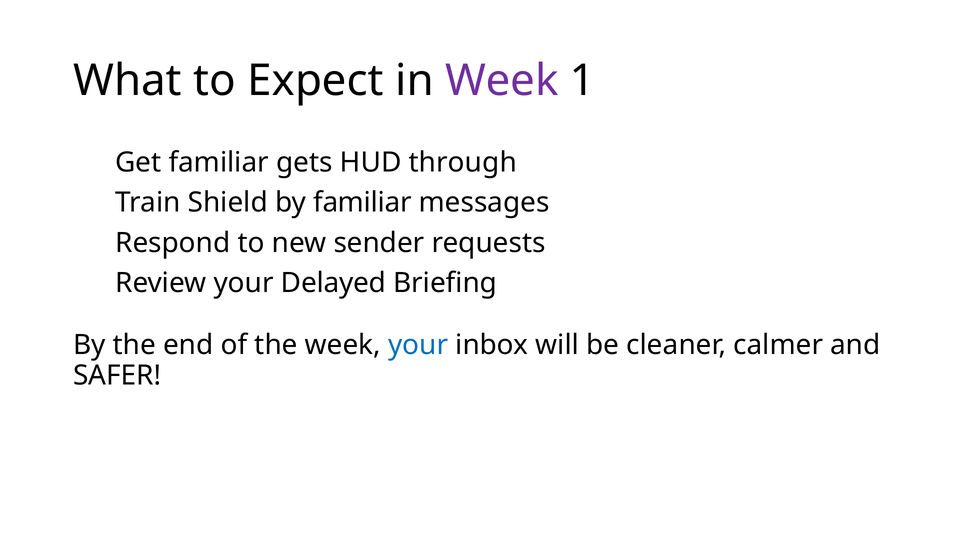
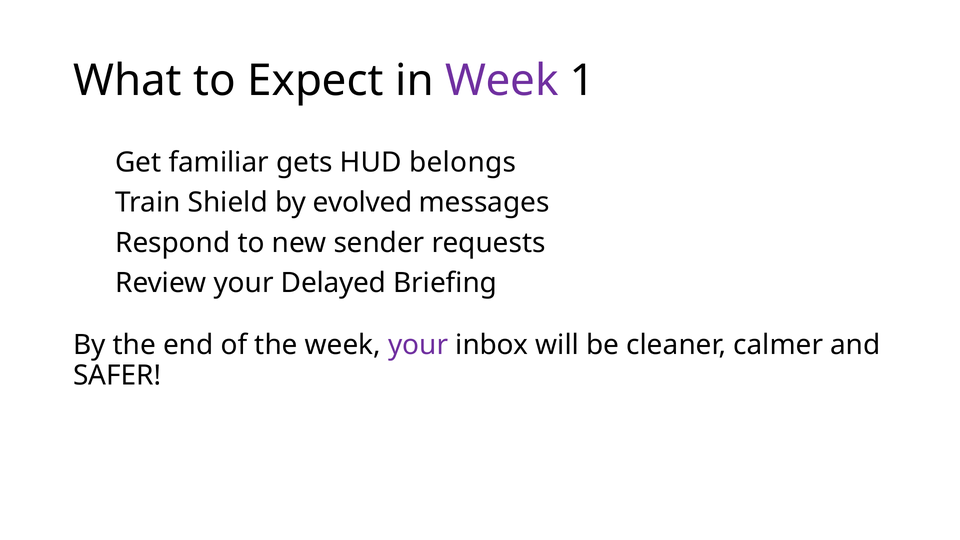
through: through -> belongs (463, 162)
by familiar: familiar -> evolved (362, 203)
your colour: blue -> purple (418, 345)
